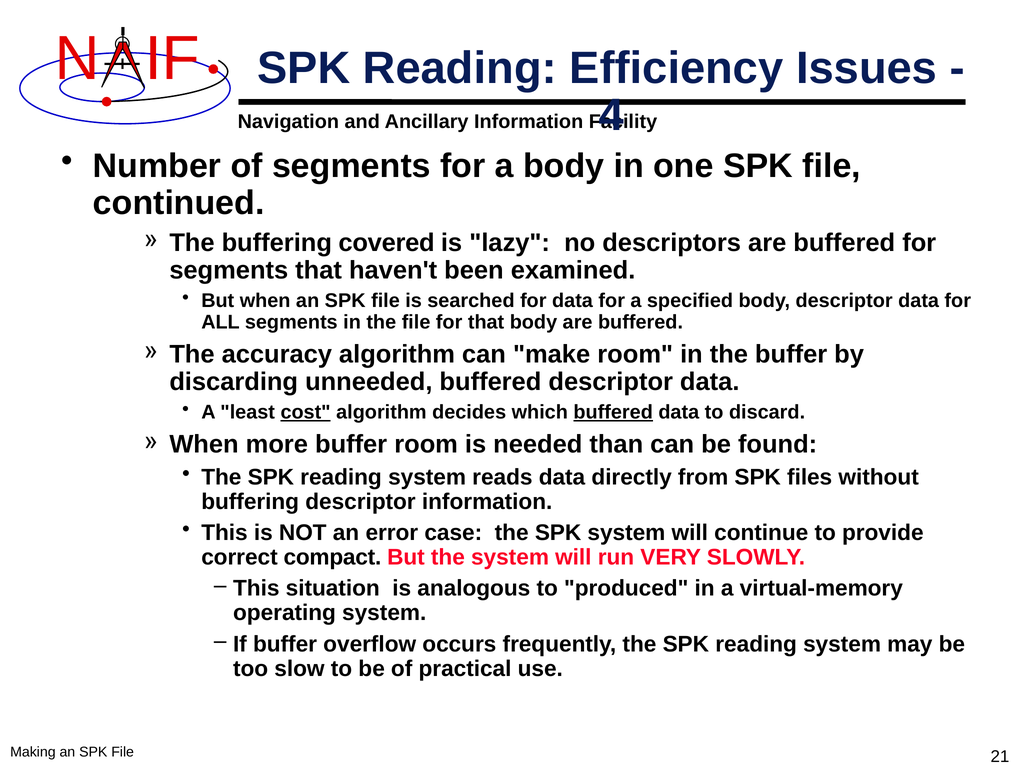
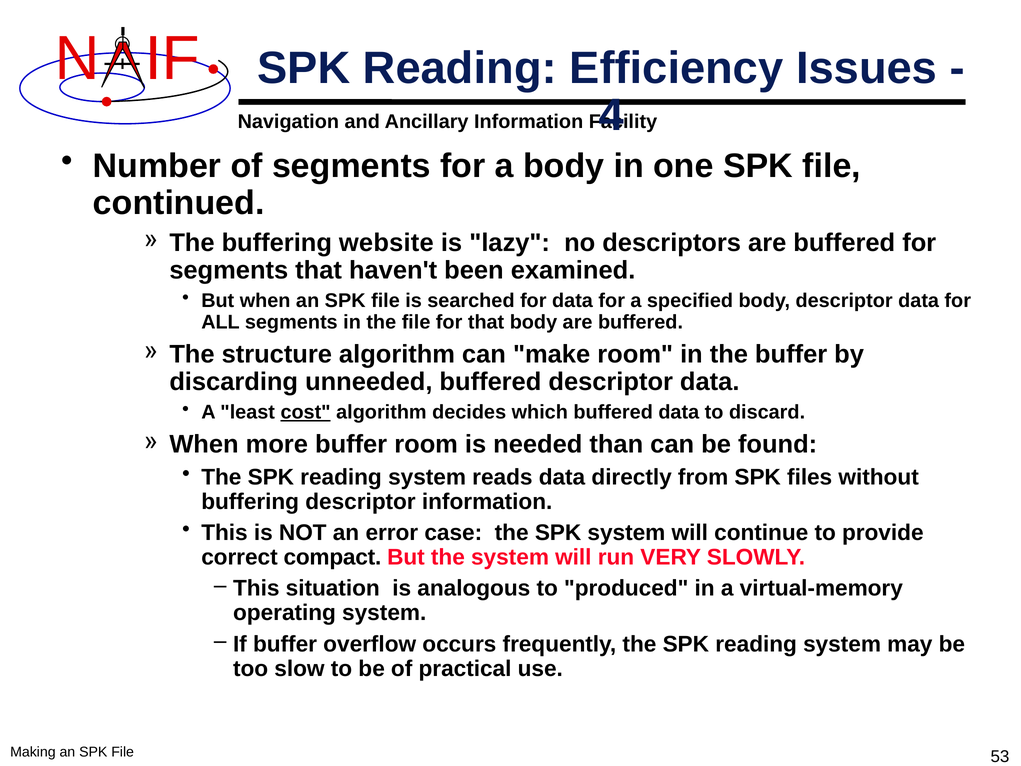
covered: covered -> website (386, 243)
accuracy: accuracy -> structure (277, 354)
buffered underline: present -> none (613, 412)
21: 21 -> 53 (1000, 757)
